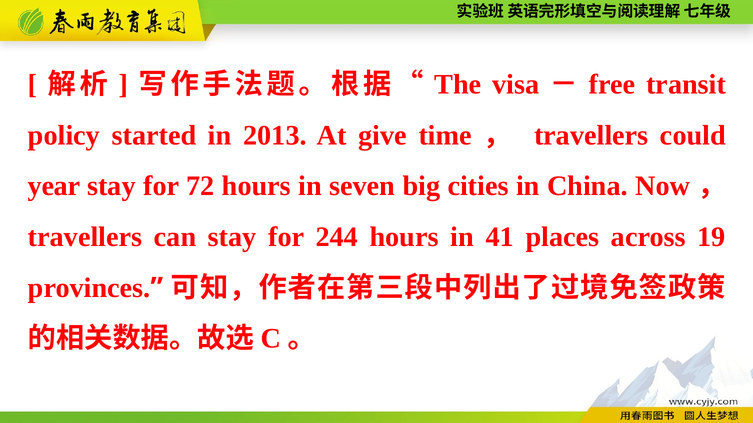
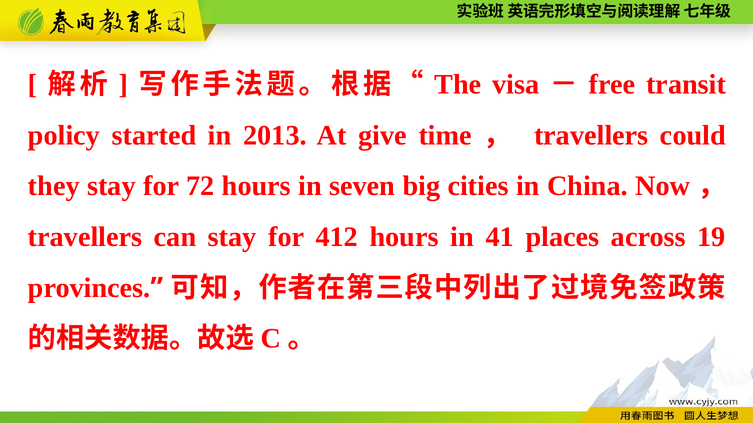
year: year -> they (54, 186)
244: 244 -> 412 (337, 237)
